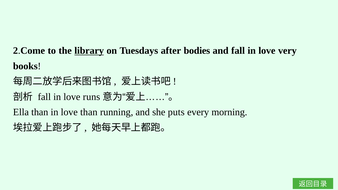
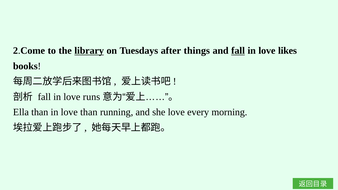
bodies: bodies -> things (197, 51)
fall underline: none -> present (238, 51)
very: very -> likes (287, 51)
she puts: puts -> love (176, 112)
